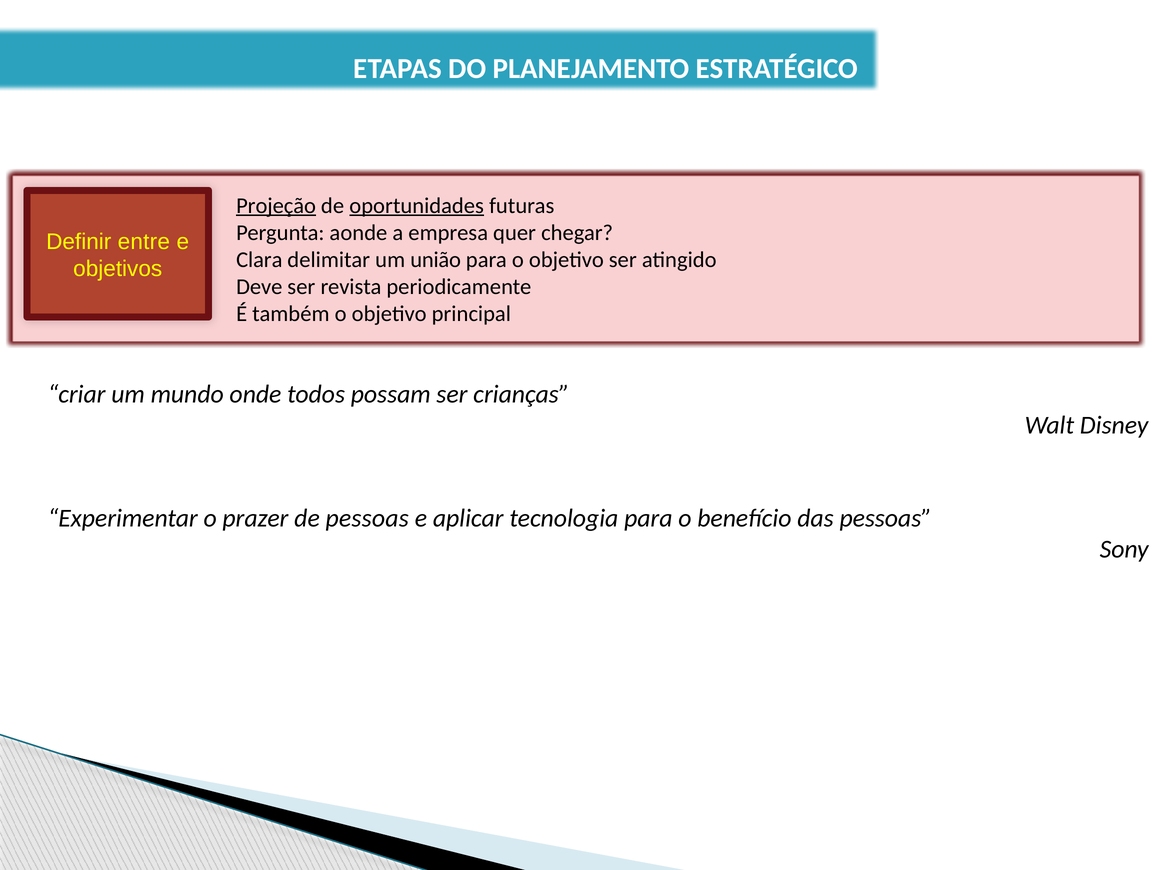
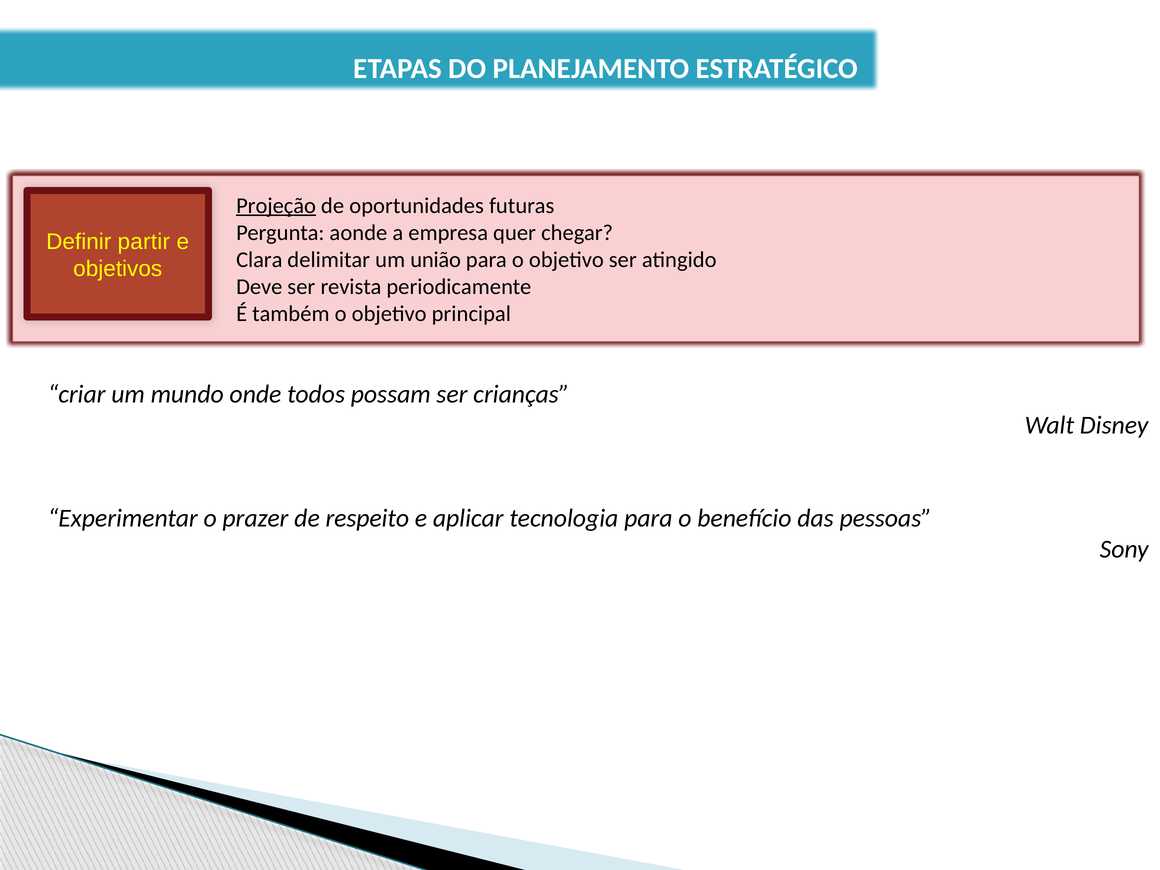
oportunidades underline: present -> none (417, 206)
entre: entre -> partir (144, 242)
de pessoas: pessoas -> respeito (367, 518)
